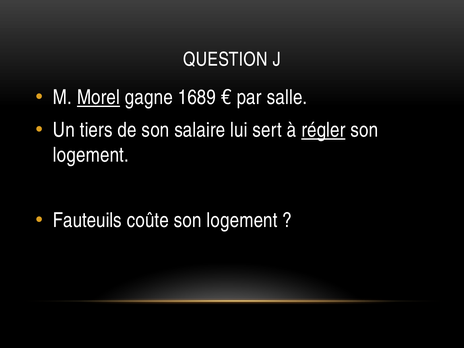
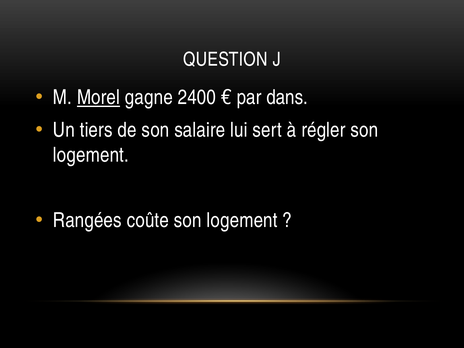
1689: 1689 -> 2400 (197, 97)
salle: salle -> dans (287, 97)
régler underline: present -> none (323, 130)
Fauteuils: Fauteuils -> Rangées (87, 220)
